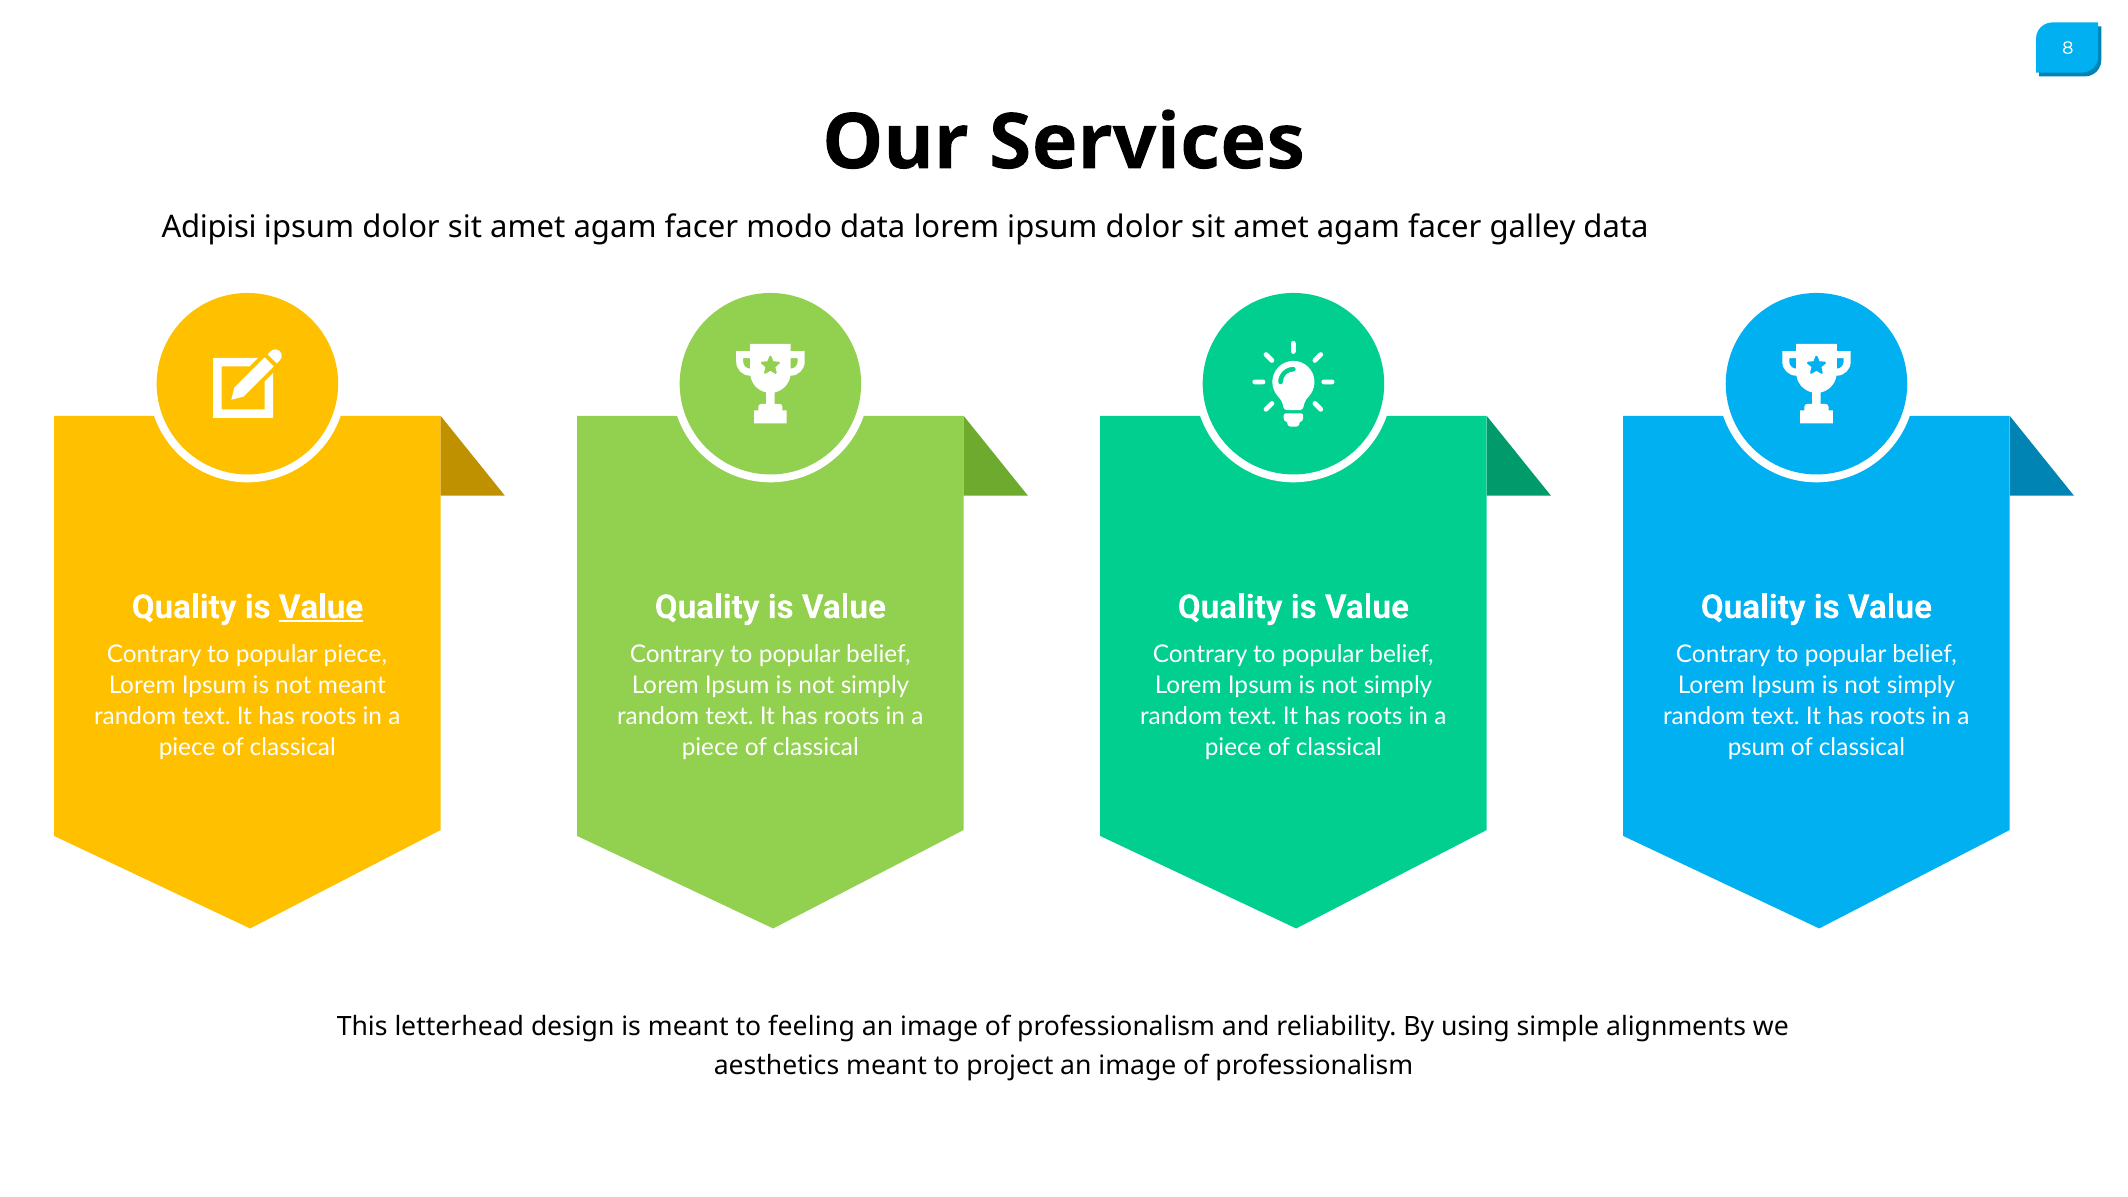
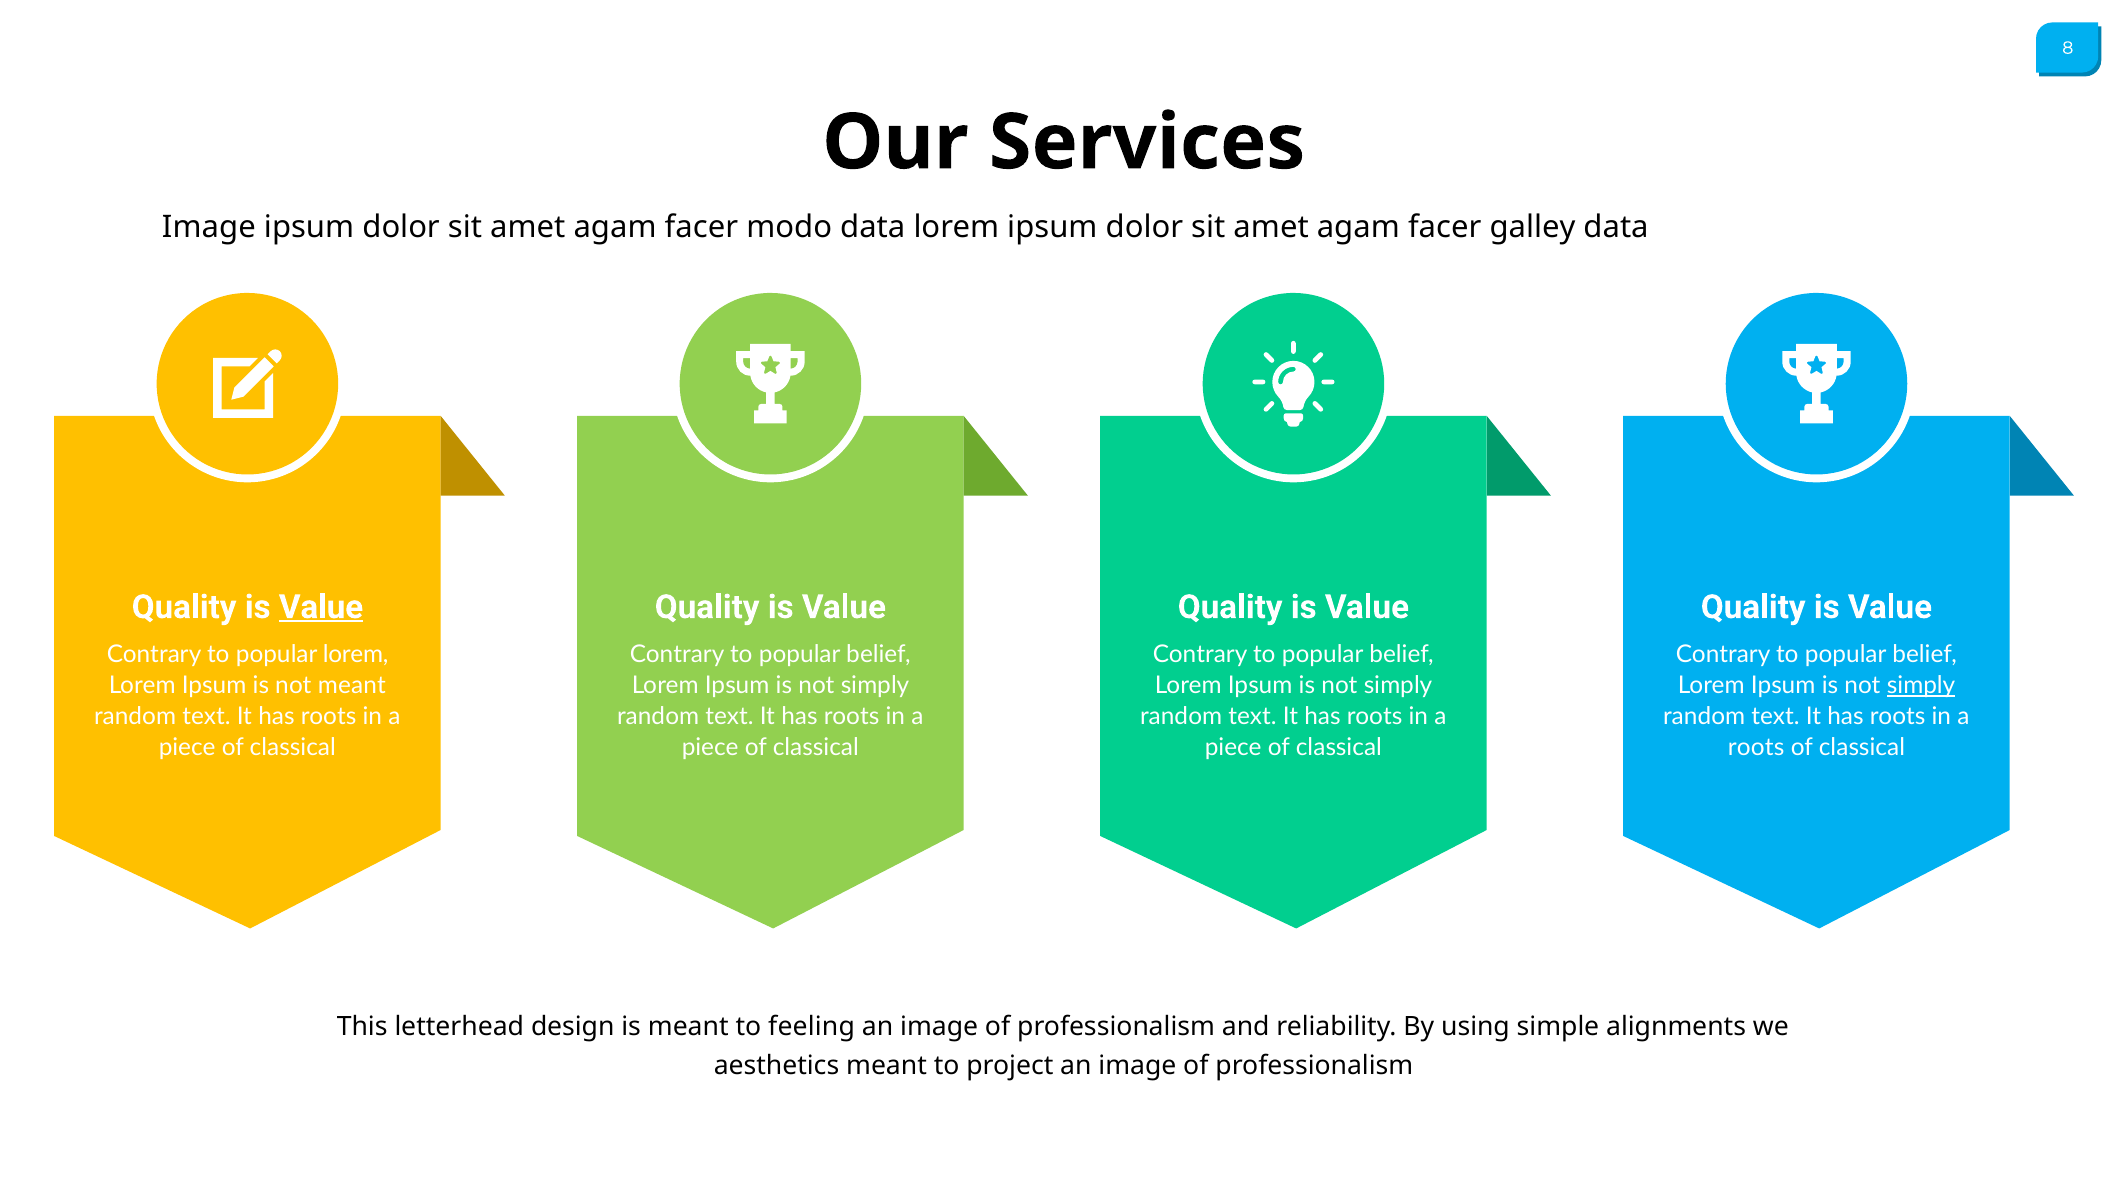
Adipisi: Adipisi -> Image (209, 227)
popular piece: piece -> lorem (356, 655)
simply underline: none -> present (1921, 686)
psum: psum -> roots (1756, 748)
